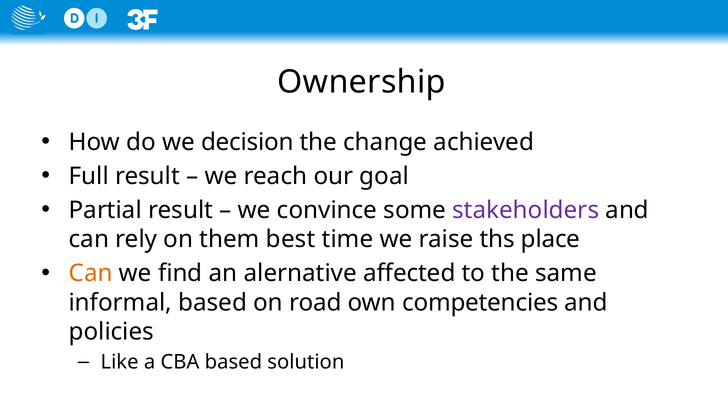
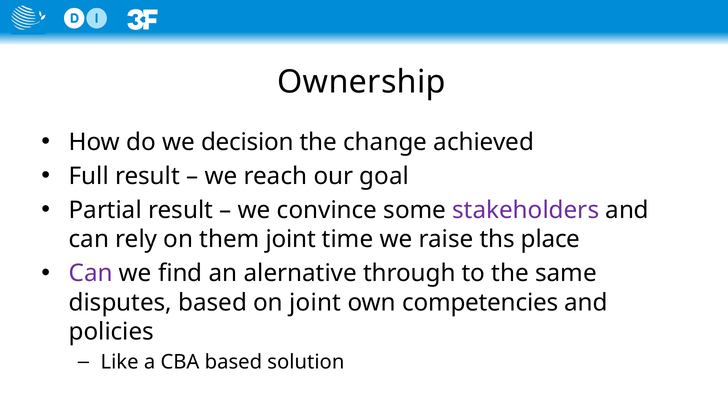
them best: best -> joint (291, 239)
Can colour: orange -> purple (91, 273)
affected: affected -> through (409, 273)
informal: informal -> disputes (120, 302)
on road: road -> joint (315, 302)
